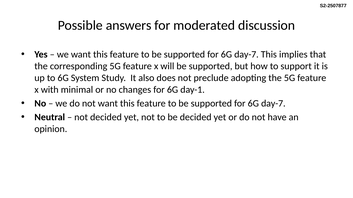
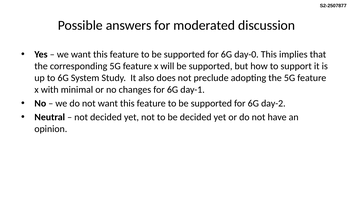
day-7: day-7 -> day-0 (246, 55)
day-7: day-7 -> day-2 (273, 104)
